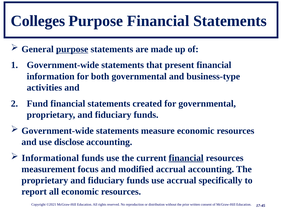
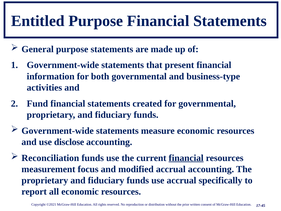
Colleges: Colleges -> Entitled (38, 21)
purpose underline: present -> none (72, 49)
Informational: Informational -> Reconciliation (50, 158)
